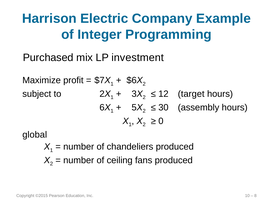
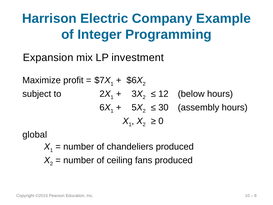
Purchased: Purchased -> Expansion (48, 57)
target: target -> below (191, 94)
